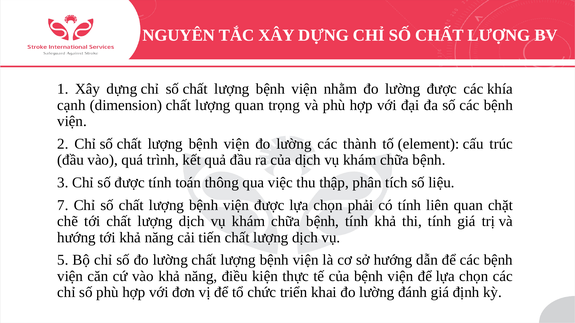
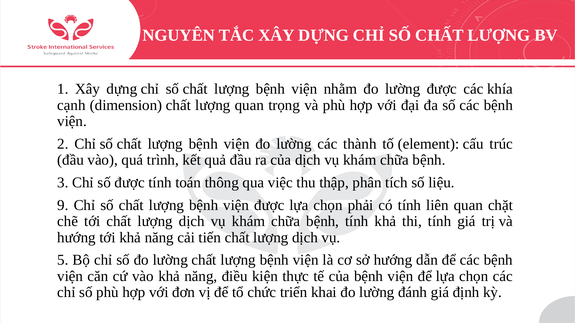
7: 7 -> 9 (63, 205)
